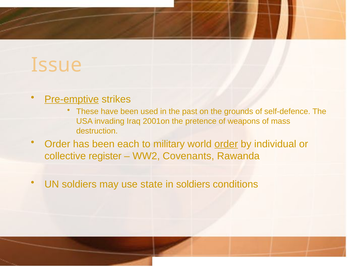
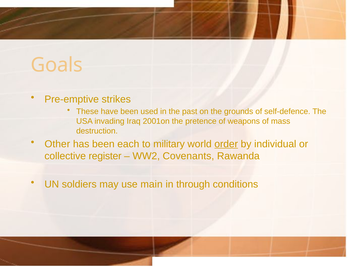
Issue: Issue -> Goals (57, 65)
Pre-emptive underline: present -> none (72, 99)
Order: Order -> Other (57, 144)
state: state -> main (152, 184)
in soldiers: soldiers -> through (193, 184)
